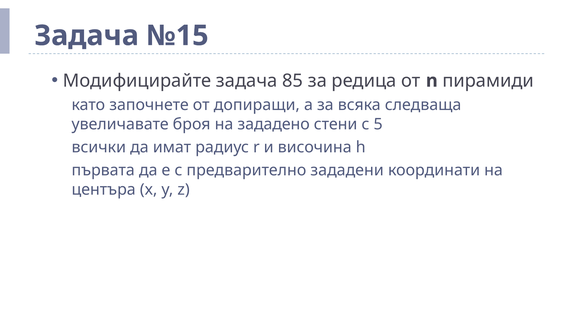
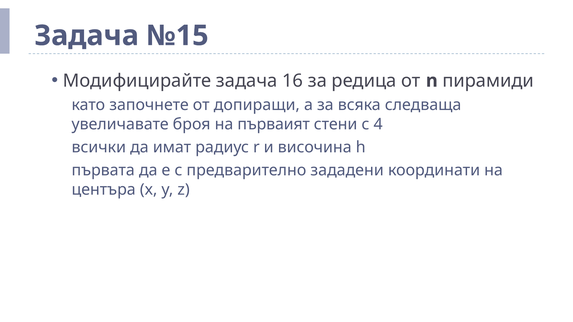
85: 85 -> 16 (292, 81)
зададено: зададено -> първаият (274, 124)
5: 5 -> 4 (378, 124)
